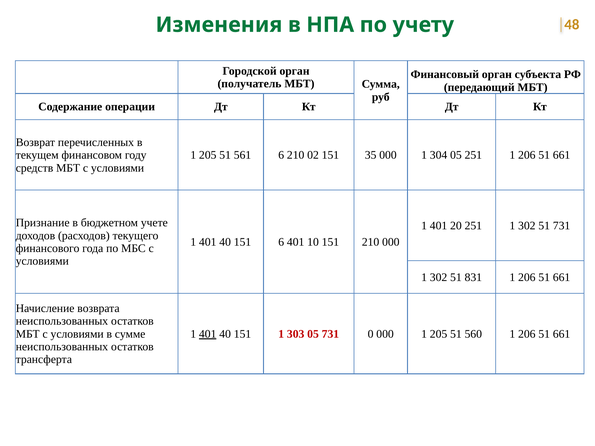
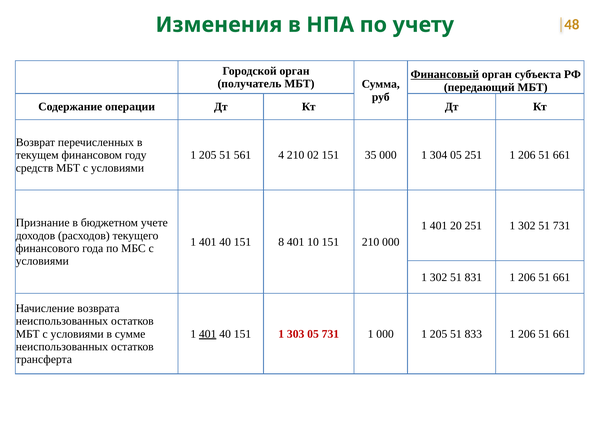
Финансовый underline: none -> present (445, 74)
561 6: 6 -> 4 (281, 155)
151 6: 6 -> 8 (281, 242)
05 731 0: 0 -> 1 (371, 334)
560: 560 -> 833 (473, 334)
